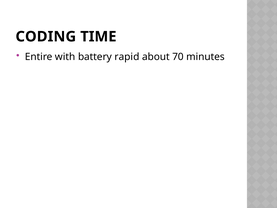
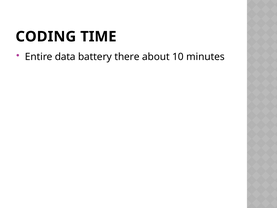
with: with -> data (65, 57)
rapid: rapid -> there (127, 57)
70: 70 -> 10 (178, 57)
